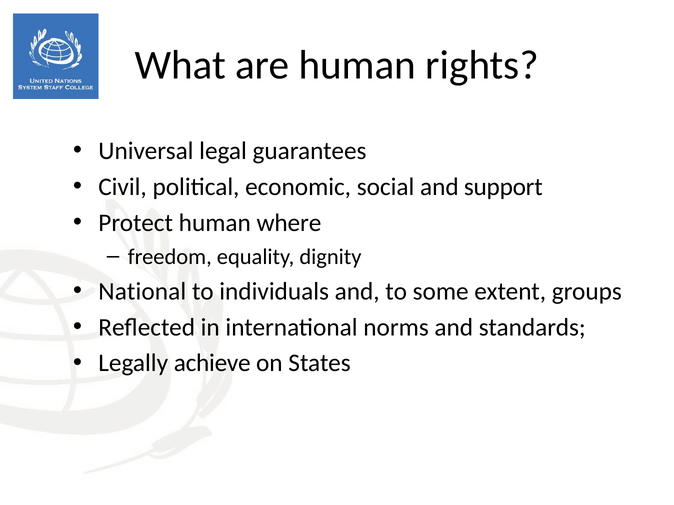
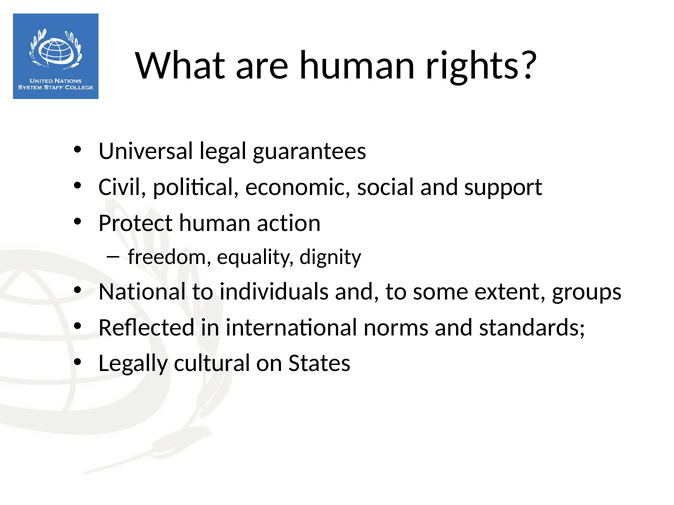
where: where -> action (289, 223)
achieve: achieve -> cultural (212, 364)
